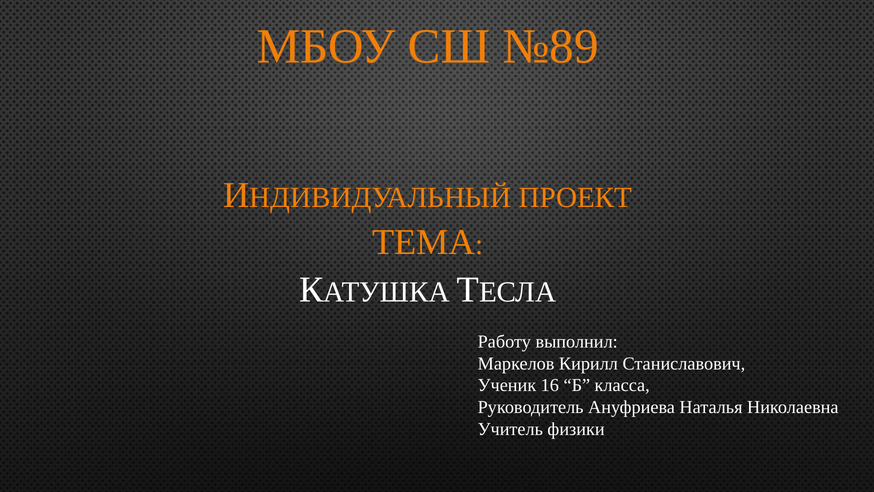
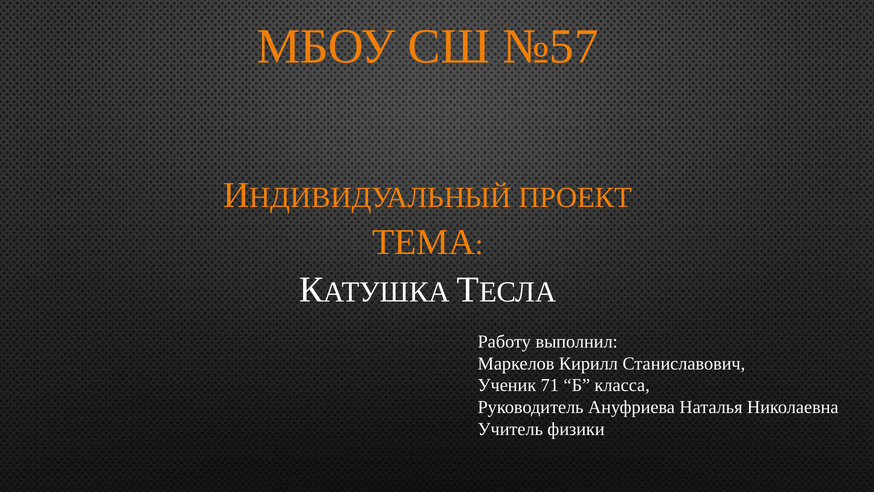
№89: №89 -> №57 (551, 47)
16: 16 -> 71 (550, 385)
